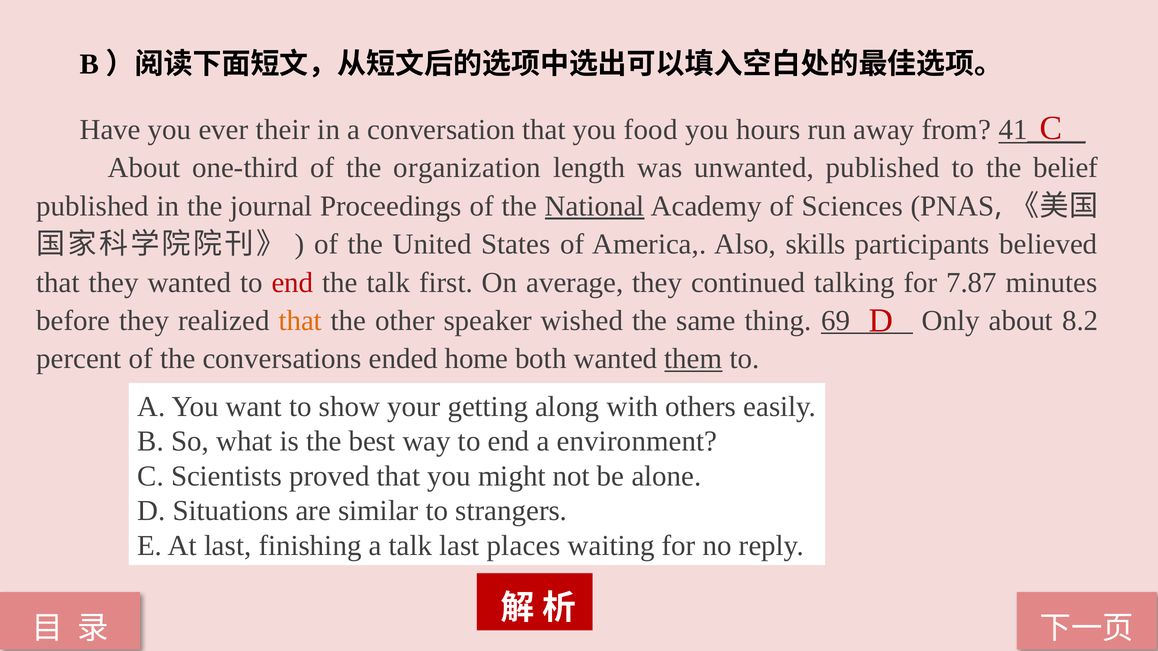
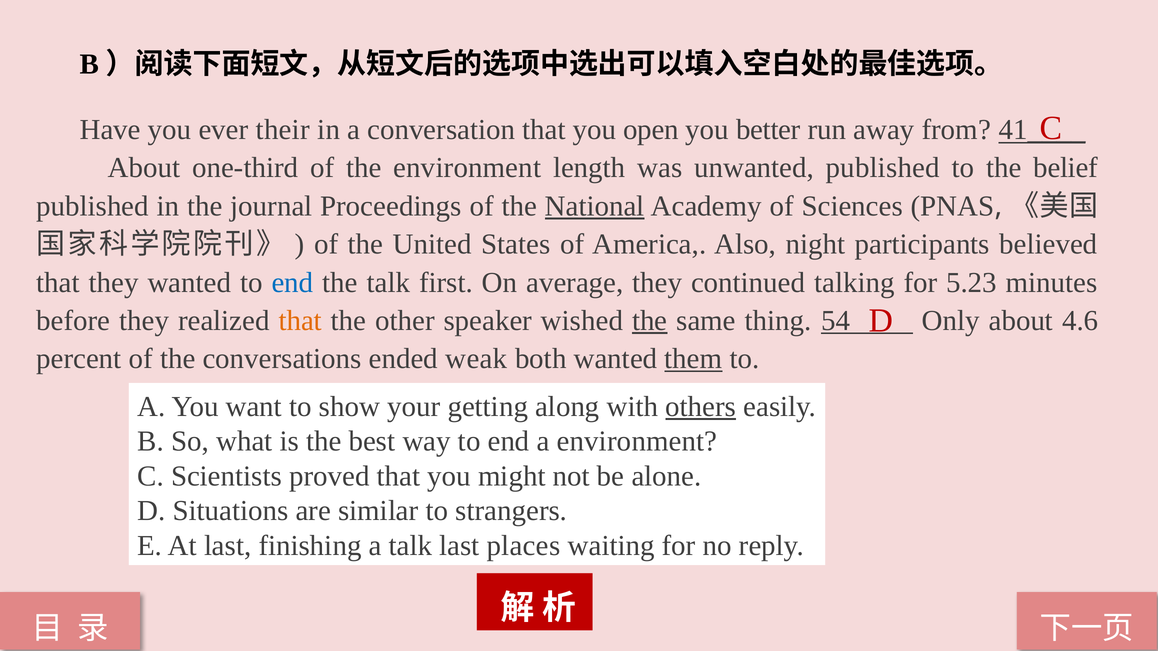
food: food -> open (651, 130)
hours: hours -> better (768, 130)
the organization: organization -> environment (467, 168)
skills: skills -> night (816, 244)
end colour: red -> blue (293, 283)
7.87: 7.87 -> 5.23 (972, 283)
the underline: none -> present (650, 321)
69: 69 -> 54 (836, 321)
8.2: 8.2 -> 4.6 (1080, 321)
home: home -> weak (476, 359)
others underline: none -> present (701, 407)
